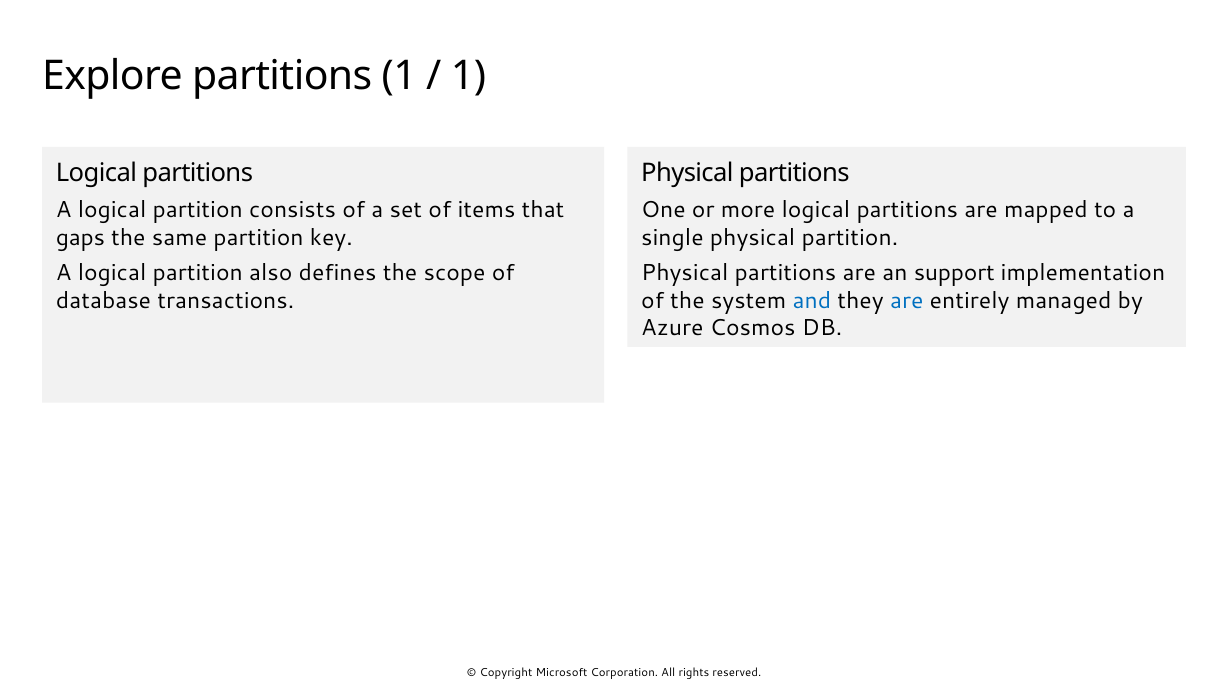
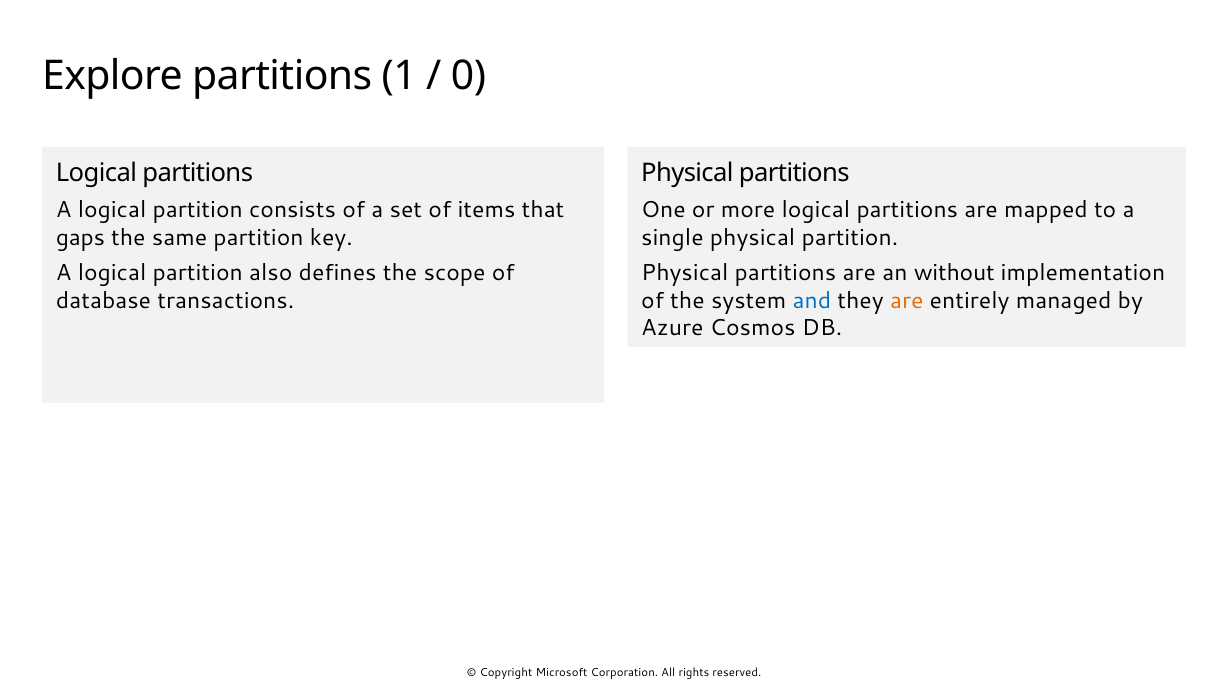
1: 1 -> 0 (469, 75)
support: support -> without (954, 273)
are colour: blue -> orange (907, 300)
